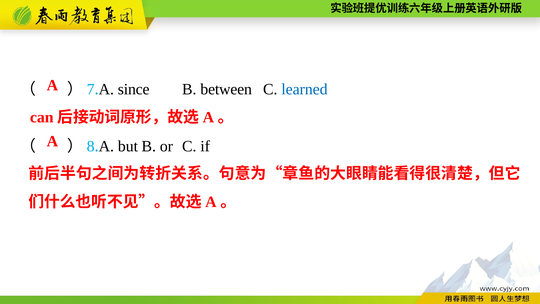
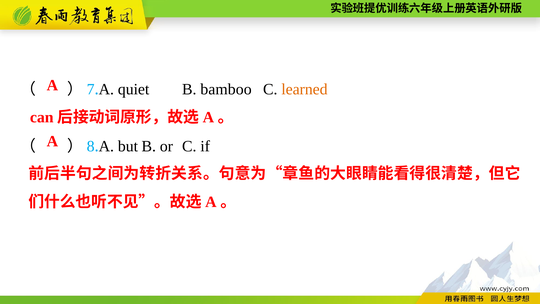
since: since -> quiet (134, 89)
between: between -> bamboo (226, 89)
learned colour: blue -> orange (304, 89)
